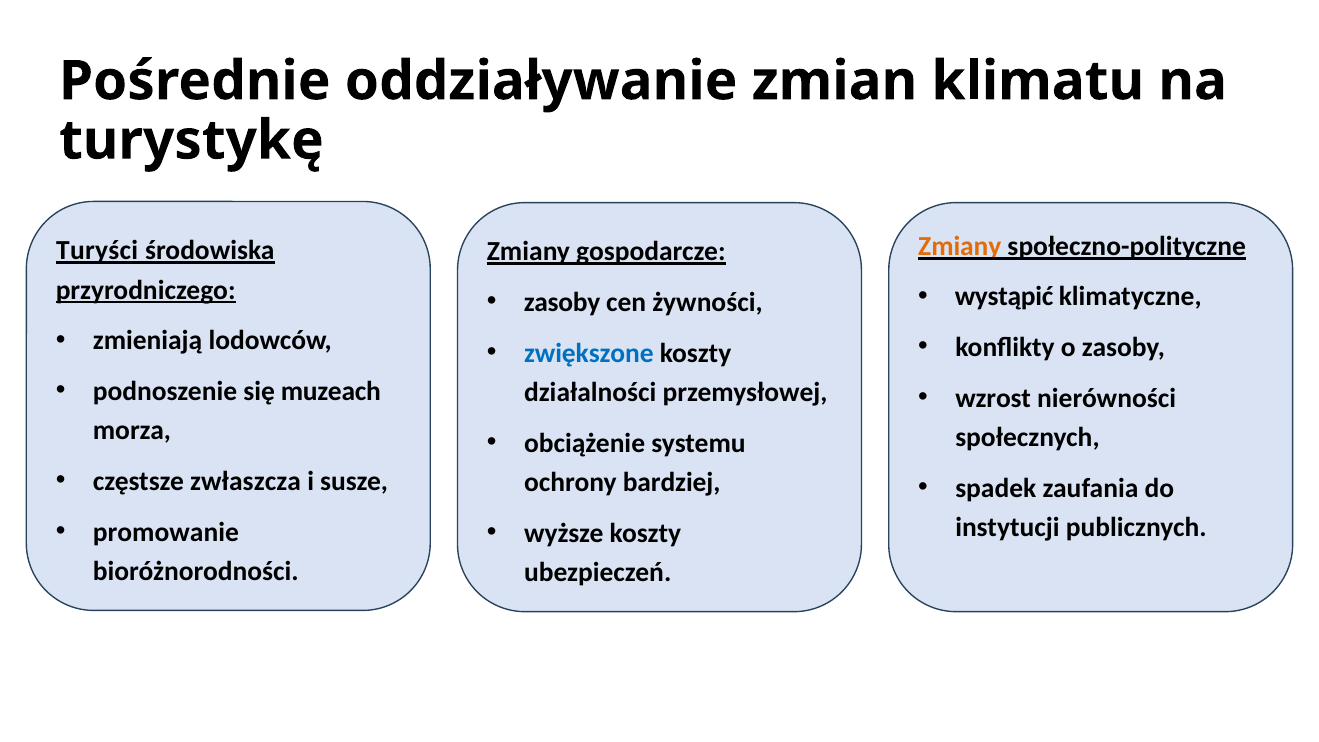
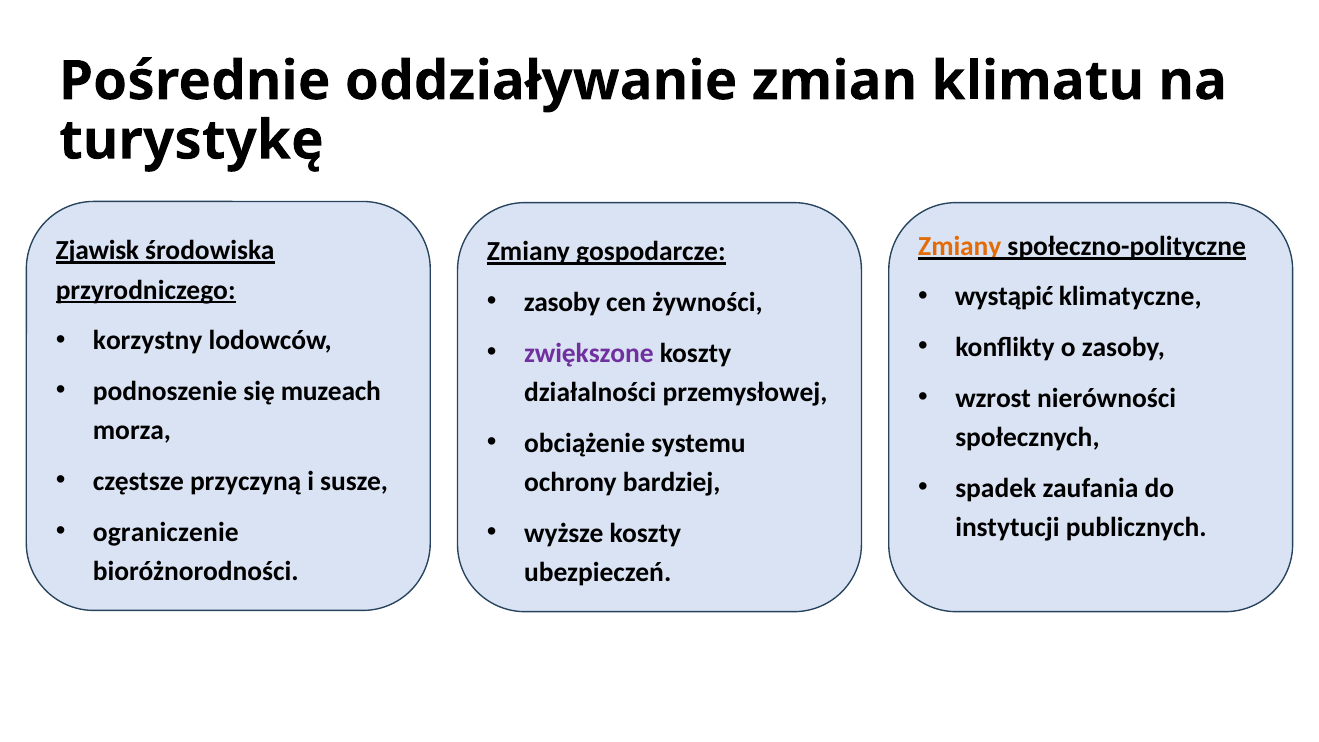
Turyści: Turyści -> Zjawisk (97, 251)
zmieniają: zmieniają -> korzystny (148, 341)
zwiększone colour: blue -> purple (589, 353)
zwłaszcza: zwłaszcza -> przyczyną (246, 481)
promowanie: promowanie -> ograniczenie (166, 532)
